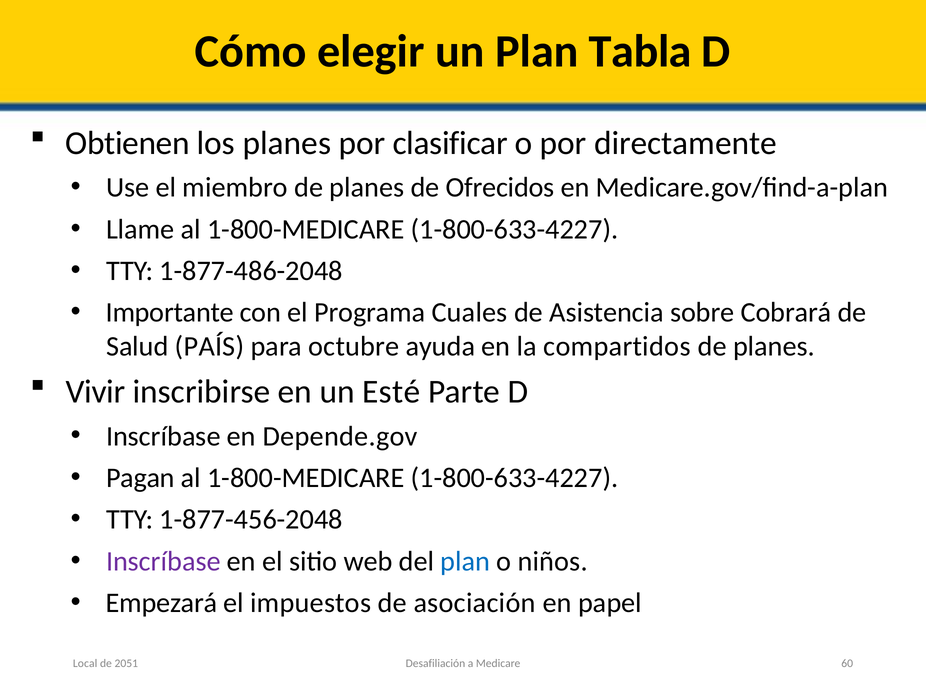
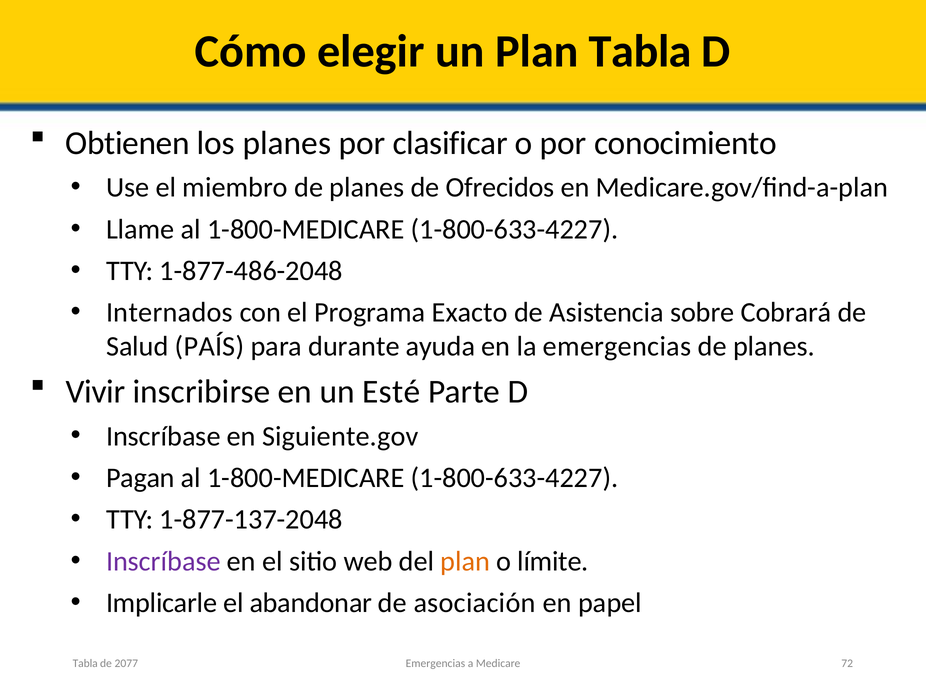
directamente: directamente -> conocimiento (686, 143)
Importante: Importante -> Internados (170, 312)
Cuales: Cuales -> Exacto (470, 312)
octubre: octubre -> durante (354, 346)
la compartidos: compartidos -> emergencias (617, 346)
Depende.gov: Depende.gov -> Siguiente.gov (340, 436)
1-877-456-2048: 1-877-456-2048 -> 1-877-137-2048 (251, 519)
plan colour: blue -> orange (465, 561)
niños: niños -> límite (553, 561)
Empezará: Empezará -> Implicarle (162, 603)
impuestos: impuestos -> abandonar (311, 603)
Desafiliación: Desafiliación -> Emergencias (435, 663)
60: 60 -> 72 (847, 663)
Local: Local -> Tabla (85, 663)
2051: 2051 -> 2077 (126, 663)
